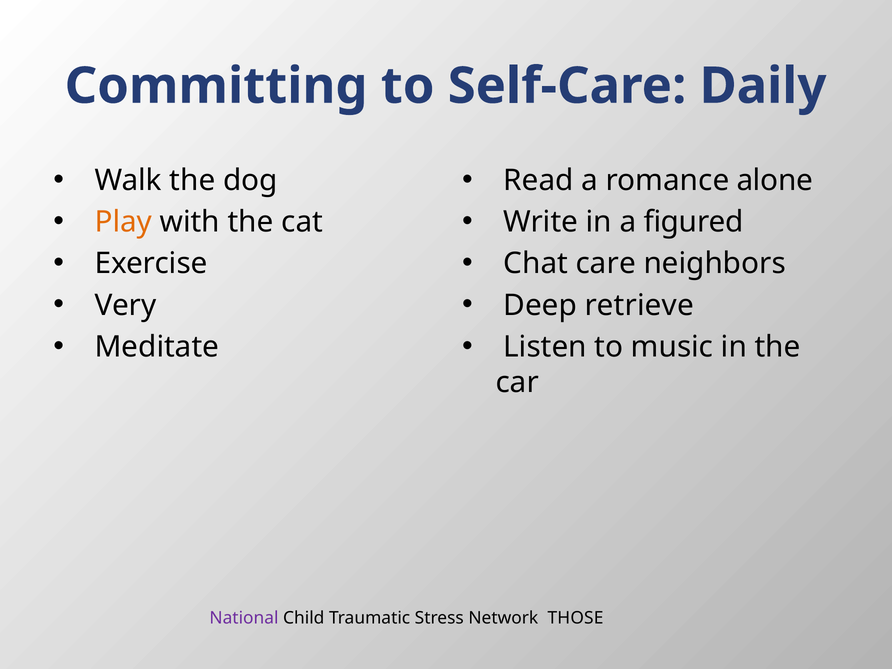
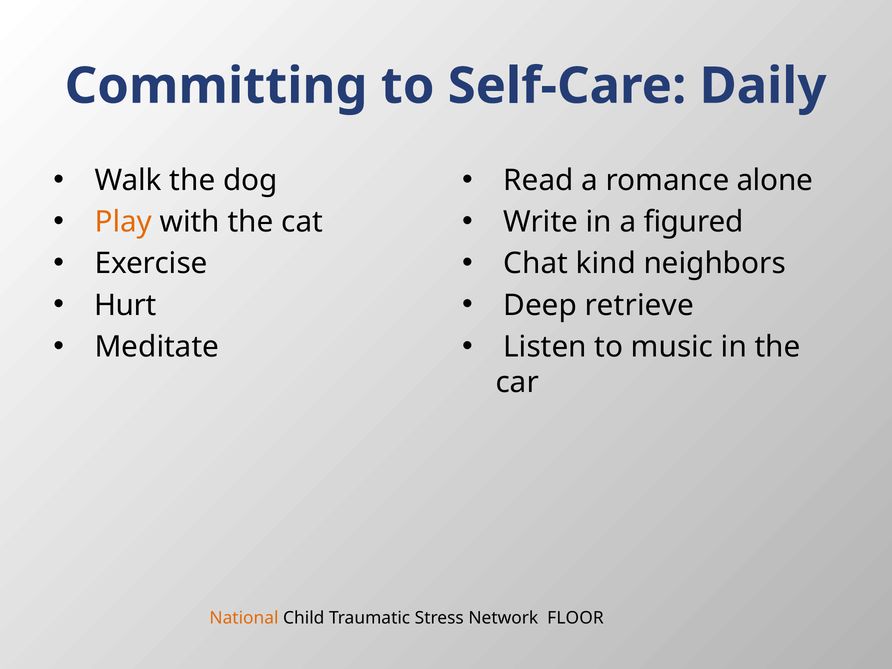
care: care -> kind (606, 264)
Very: Very -> Hurt (125, 305)
National colour: purple -> orange (244, 618)
THOSE: THOSE -> FLOOR (576, 618)
